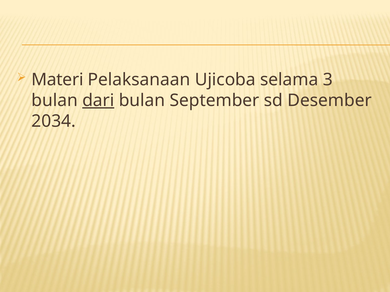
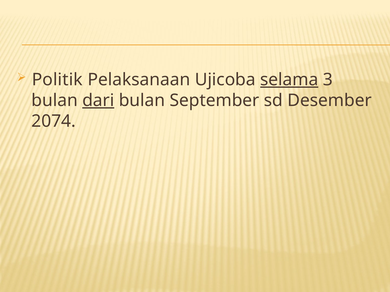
Materi: Materi -> Politik (57, 80)
selama underline: none -> present (289, 80)
2034: 2034 -> 2074 (54, 121)
